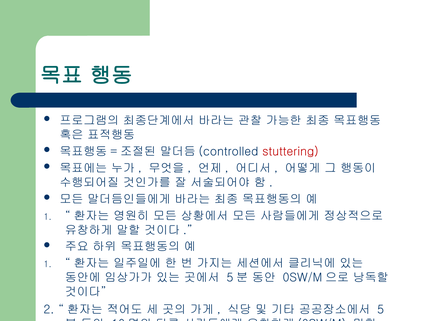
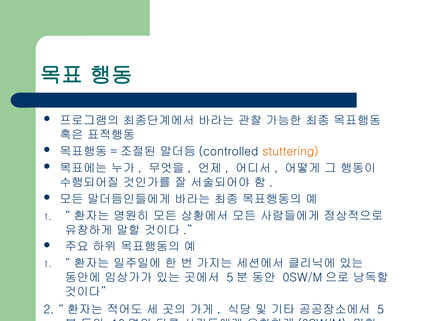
stuttering colour: red -> orange (291, 152)
